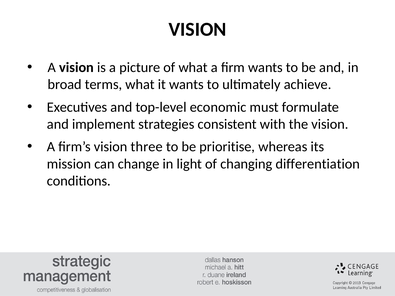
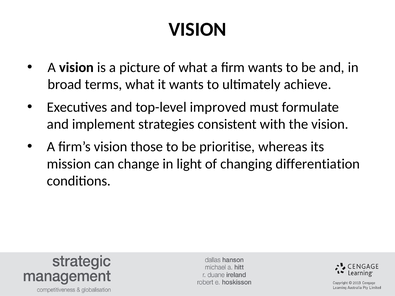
economic: economic -> improved (218, 107)
three: three -> those (147, 147)
